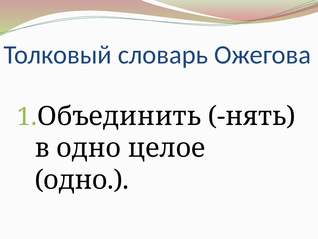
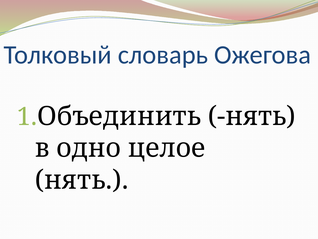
одно: одно -> нять (82, 180)
